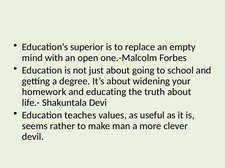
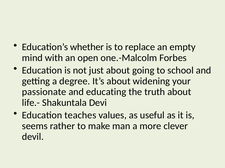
superior: superior -> whether (87, 47)
homework: homework -> passionate (44, 92)
